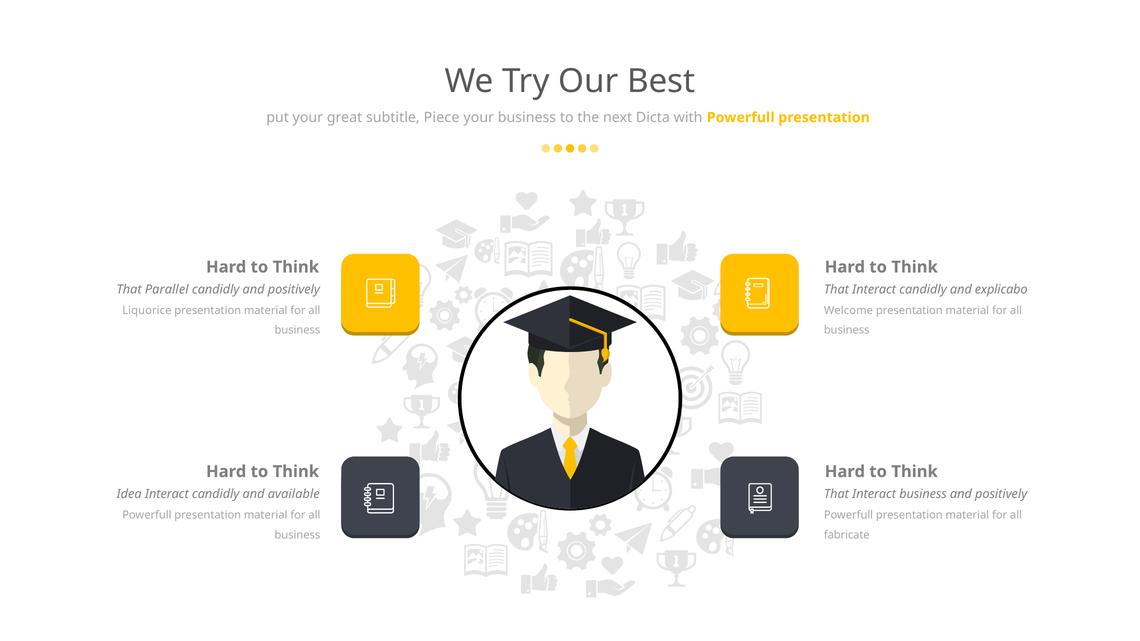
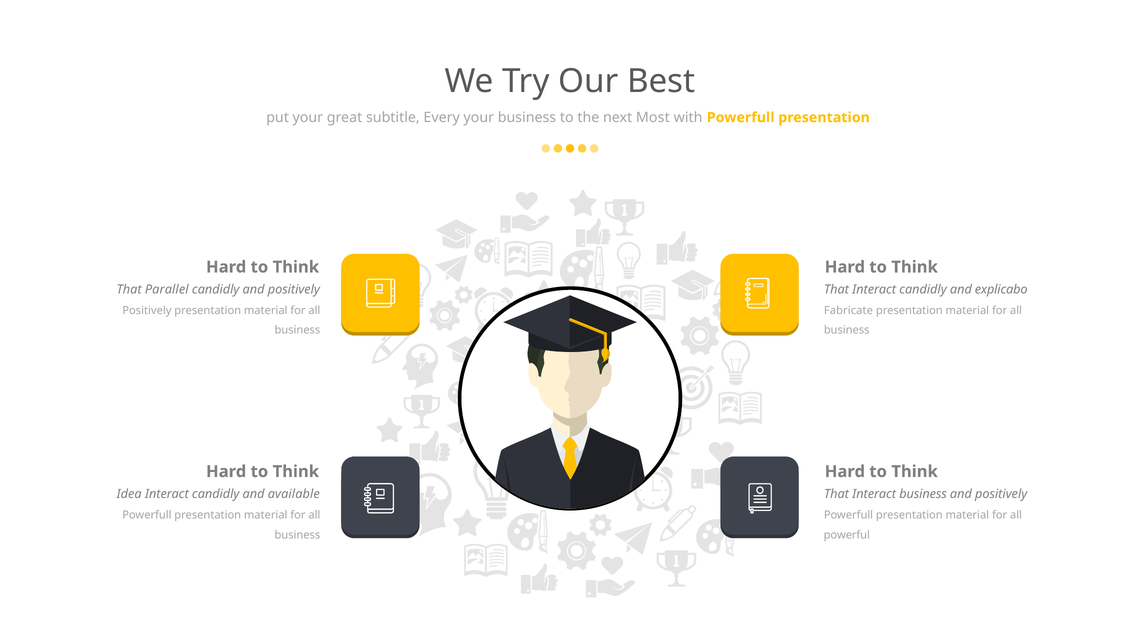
Piece: Piece -> Every (442, 118)
Dicta: Dicta -> Most (653, 118)
Liquorice: Liquorice -> Positively (147, 310)
Welcome: Welcome -> Fabricate (848, 310)
fabricate: fabricate -> powerful (847, 535)
